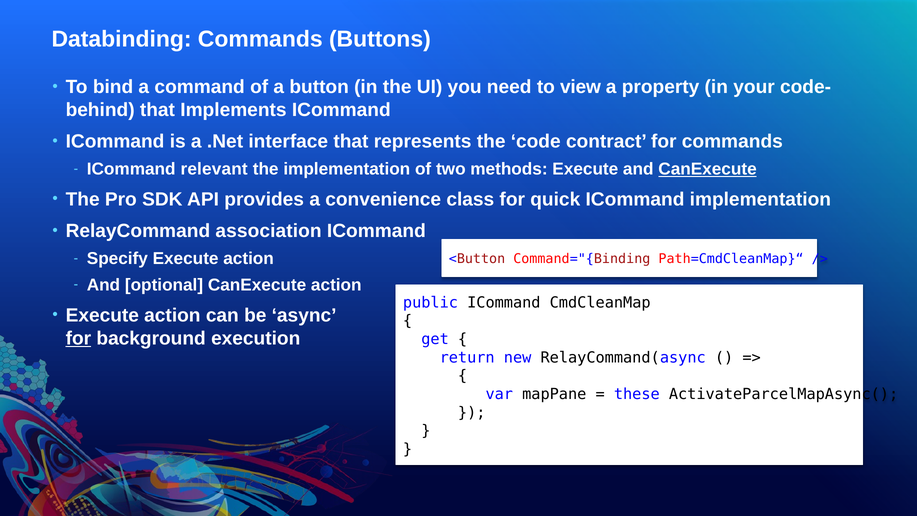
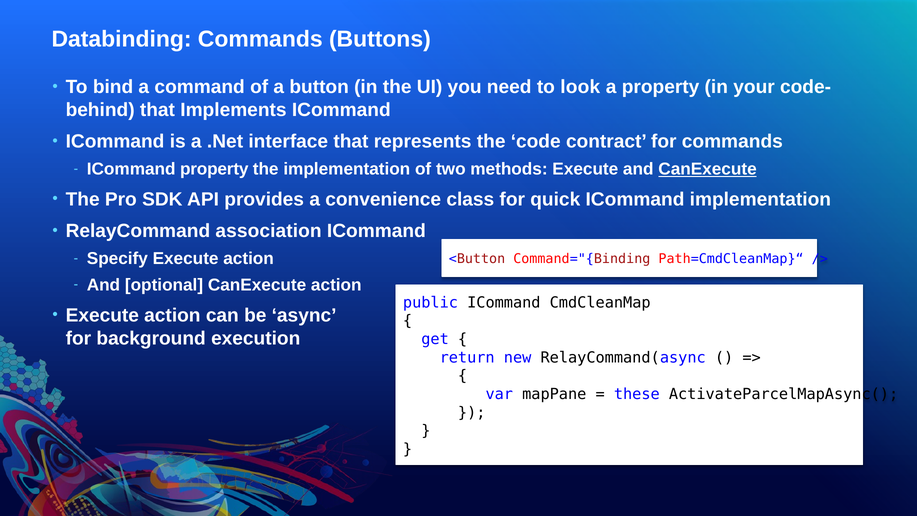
view: view -> look (580, 87)
ICommand relevant: relevant -> property (214, 169)
for underline: present -> none (78, 338)
